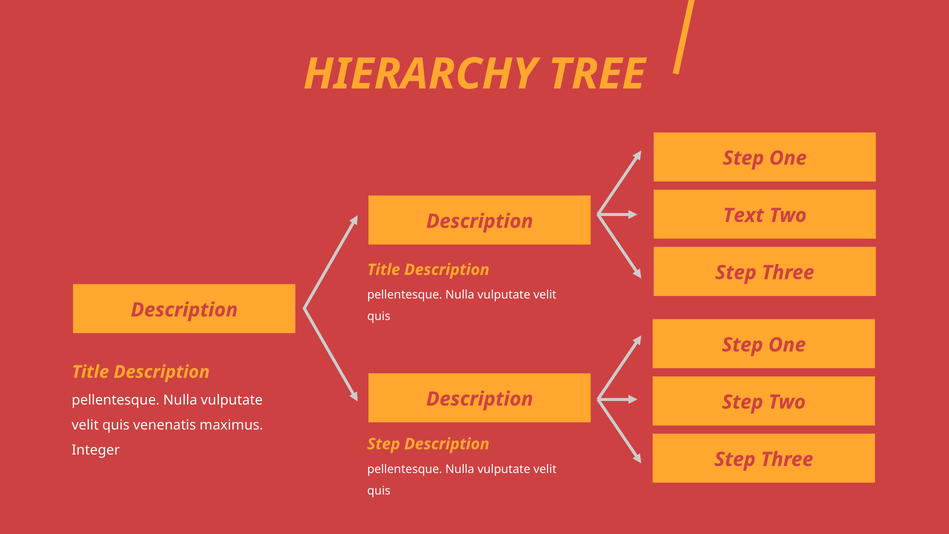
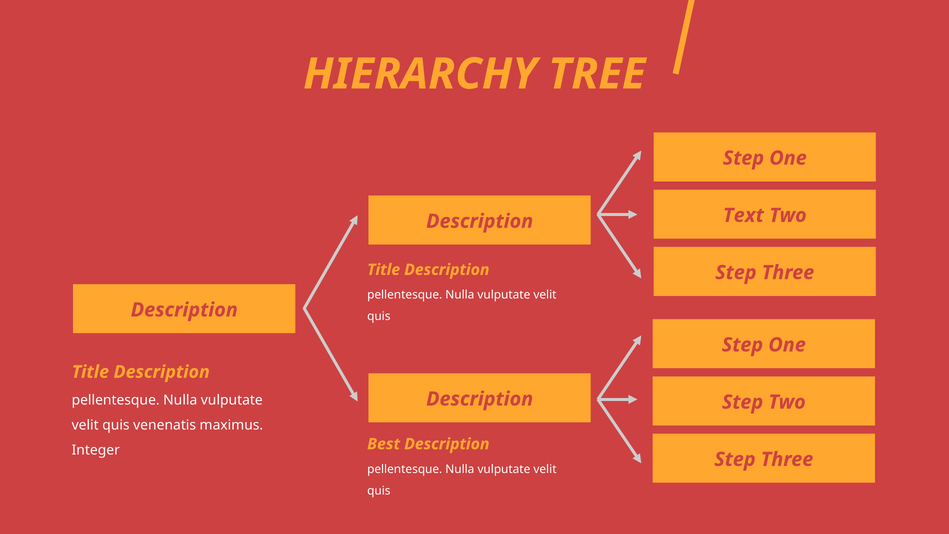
Step: Step -> Best (384, 444)
